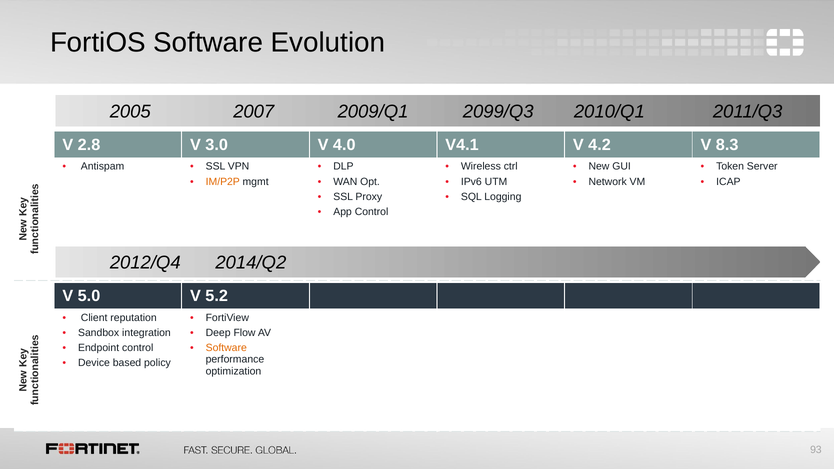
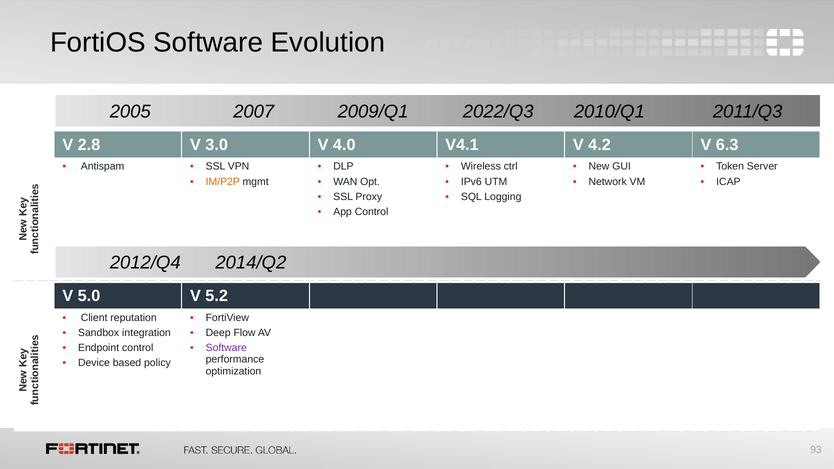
2099/Q3: 2099/Q3 -> 2022/Q3 (498, 112)
8.3: 8.3 -> 6.3 (727, 145)
Software colour: orange -> purple (226, 348)
